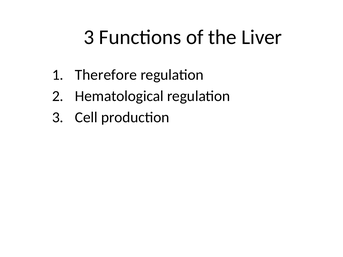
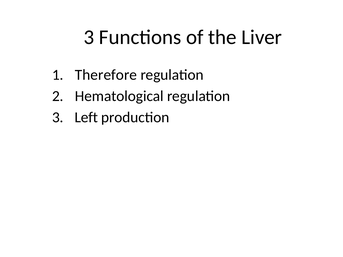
Cell: Cell -> Left (86, 118)
